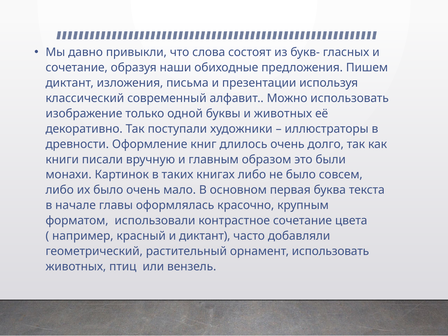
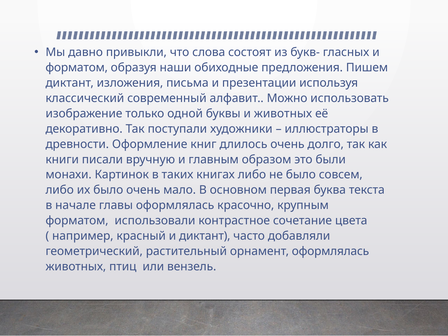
сочетание: сочетание -> форматом (77, 68)
орнамент использовать: использовать -> оформлялась (330, 251)
